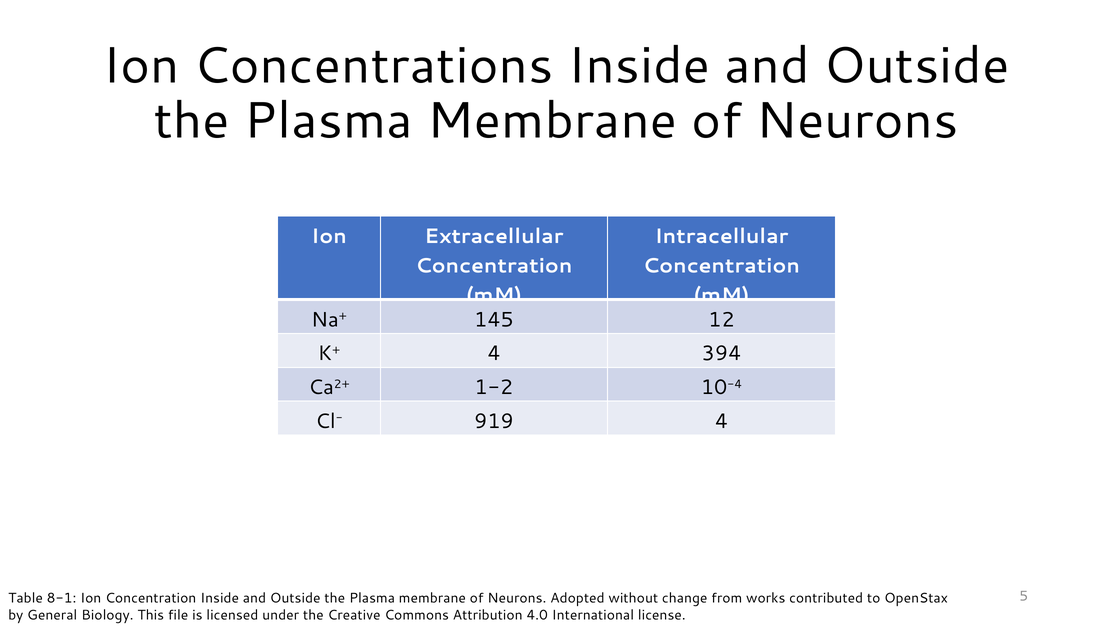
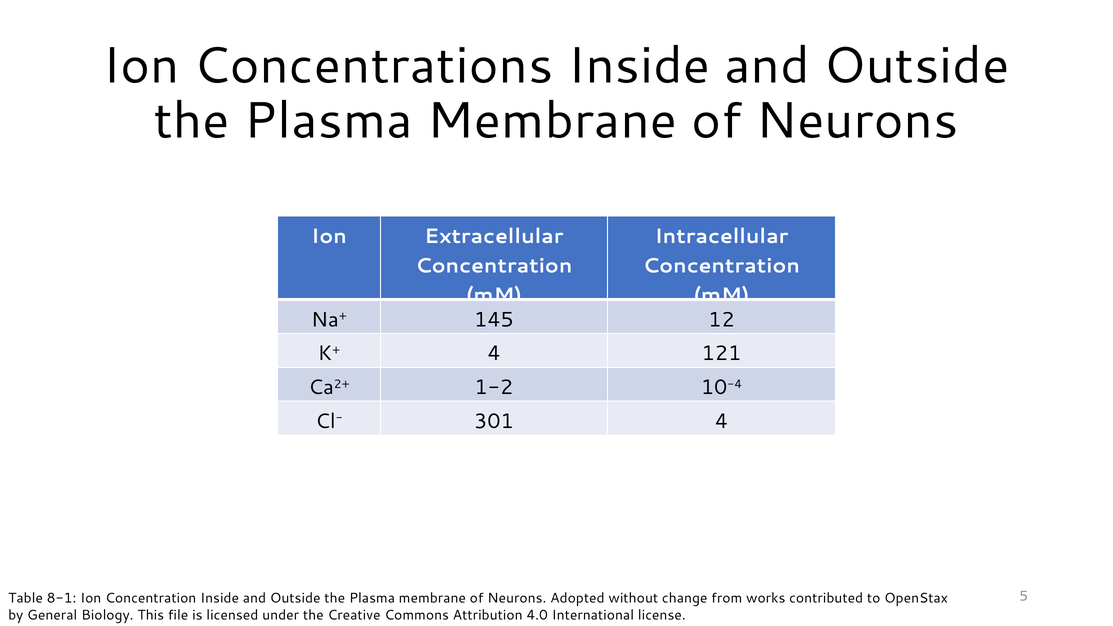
394: 394 -> 121 (721, 354)
919: 919 -> 301 (494, 421)
